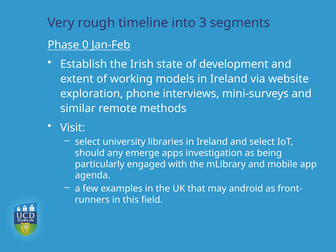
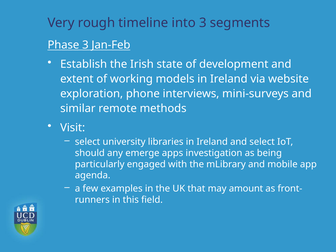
Phase 0: 0 -> 3 (85, 45)
android: android -> amount (246, 188)
